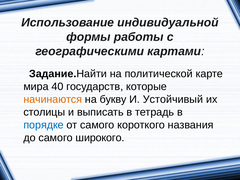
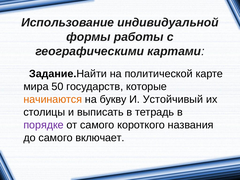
40: 40 -> 50 (57, 87)
порядке colour: blue -> purple (44, 125)
широкого: широкого -> включает (100, 138)
